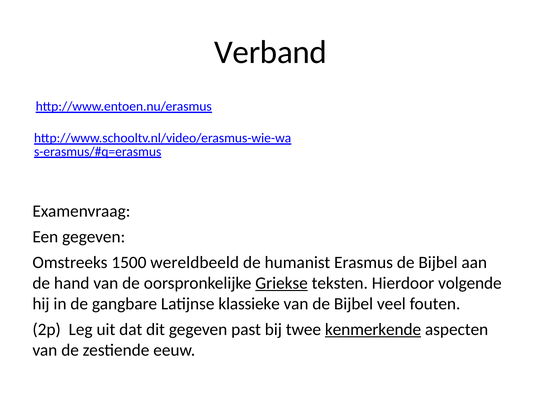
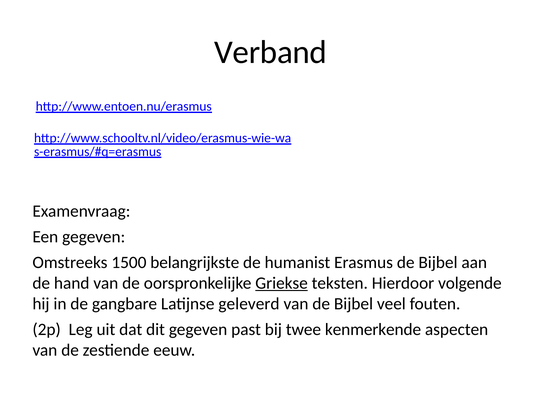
wereldbeeld: wereldbeeld -> belangrijkste (195, 262)
klassieke: klassieke -> geleverd (249, 304)
kenmerkende underline: present -> none (373, 329)
